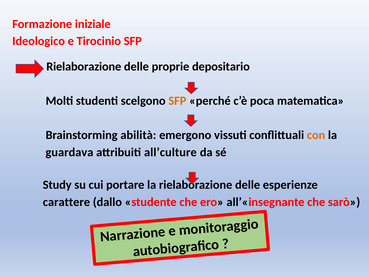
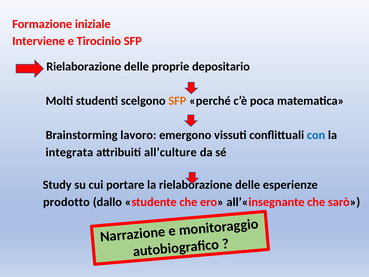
Ideologico: Ideologico -> Interviene (39, 41)
abilità: abilità -> lavoro (138, 135)
con colour: orange -> blue (316, 135)
guardava: guardava -> integrata (69, 152)
carattere: carattere -> prodotto (66, 202)
